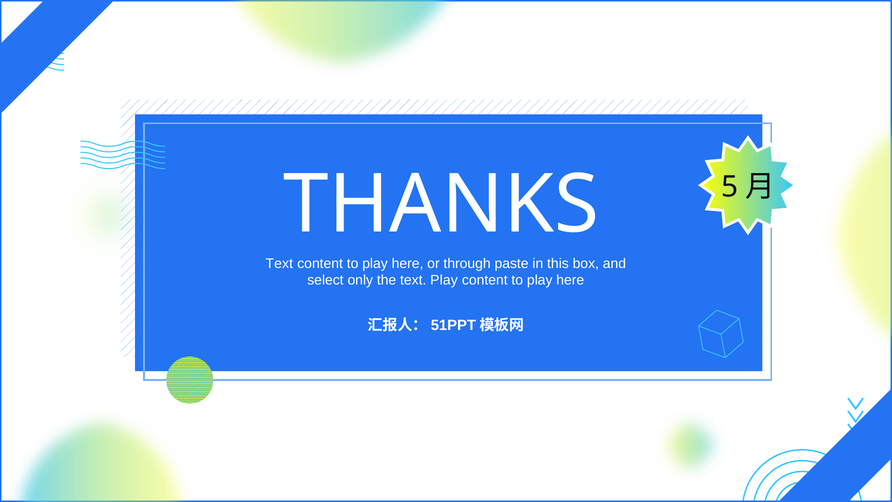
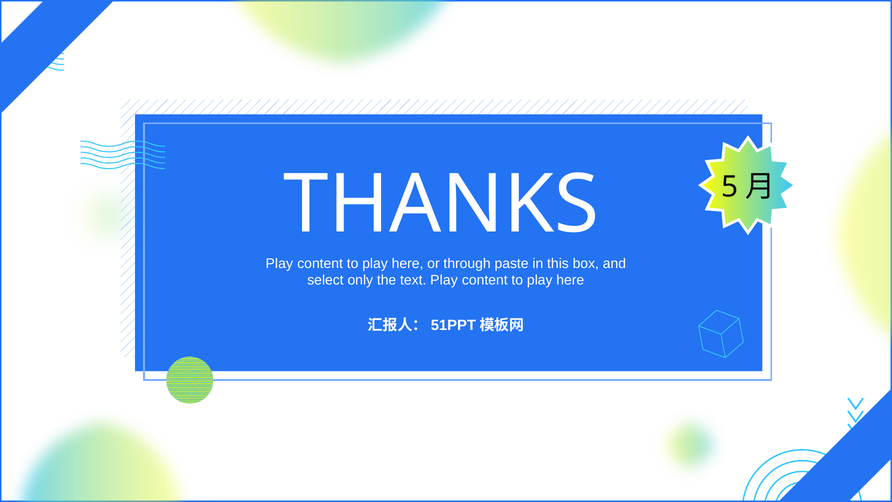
Text: Text -> Play (279, 263)
